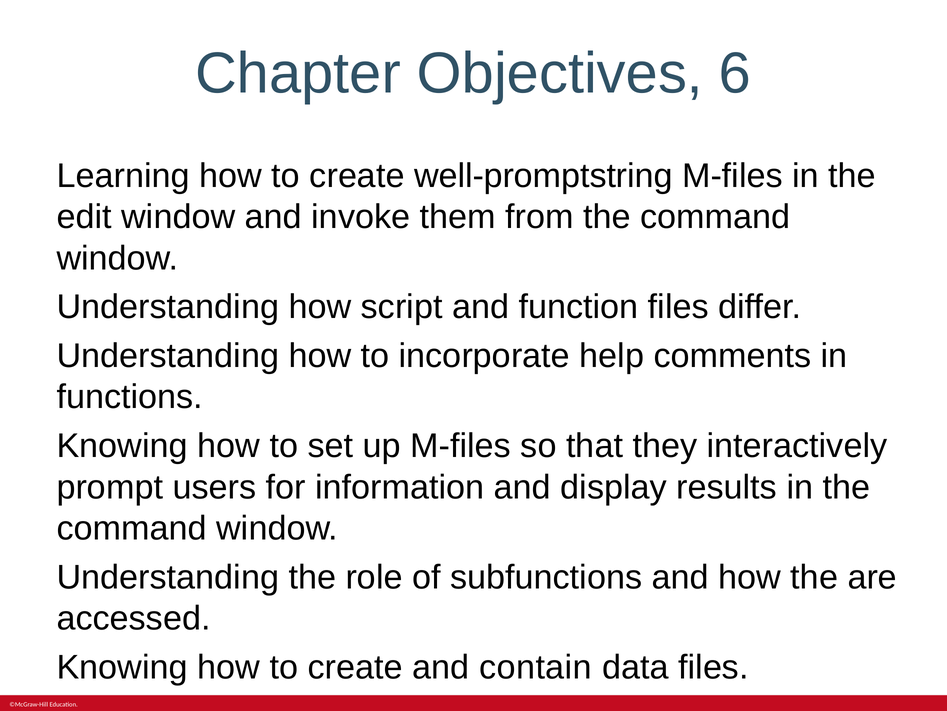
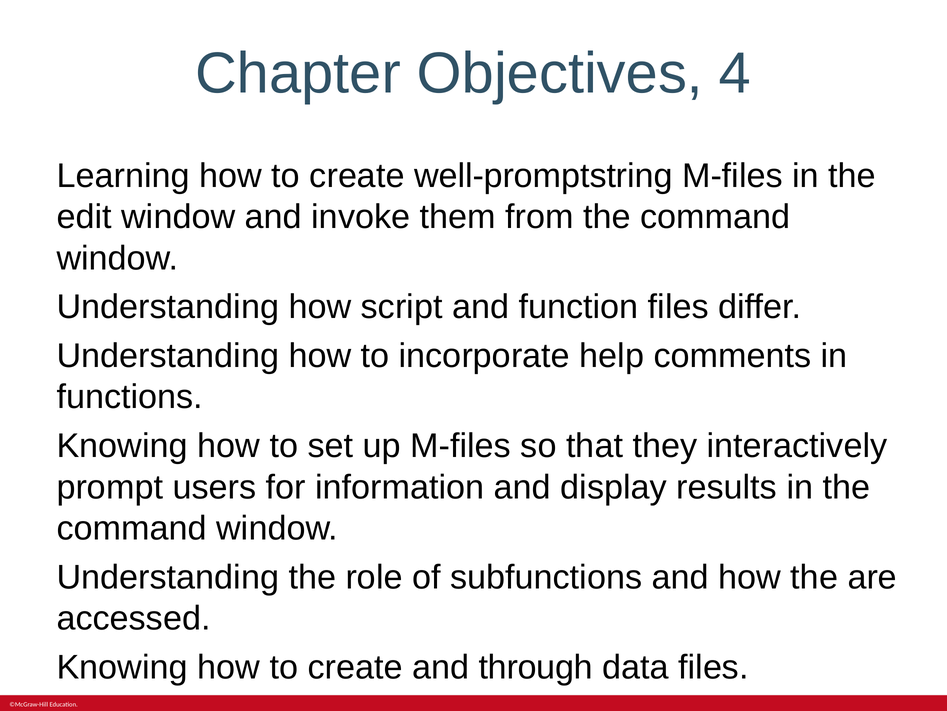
6: 6 -> 4 (735, 73)
contain: contain -> through (536, 667)
